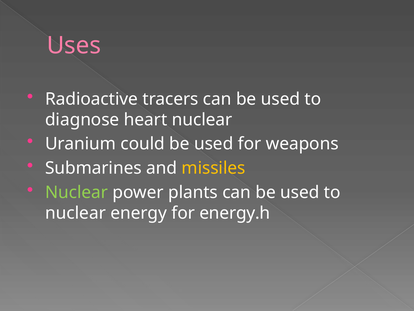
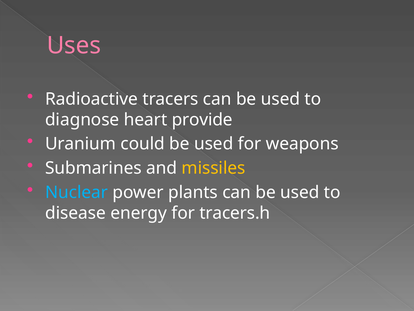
heart nuclear: nuclear -> provide (202, 120)
Nuclear colour: light green -> light blue (77, 192)
nuclear: nuclear -> disease (76, 213)
energy.h: energy.h -> tracers.h (235, 213)
